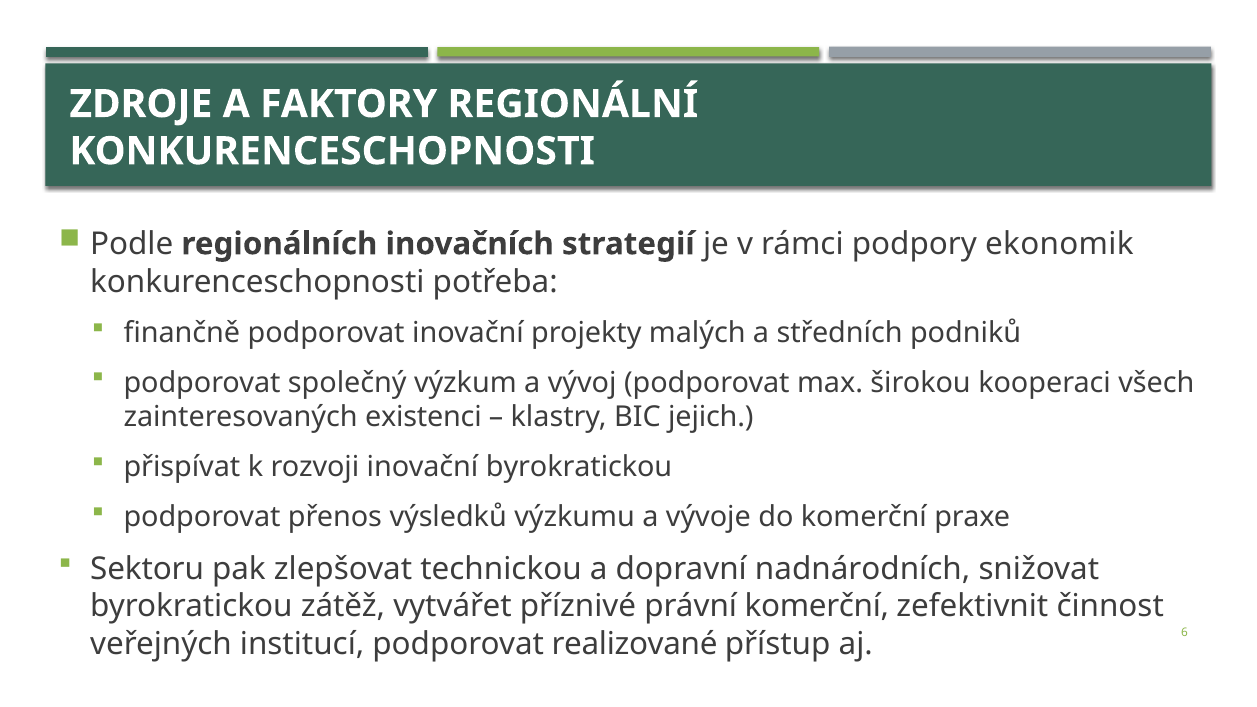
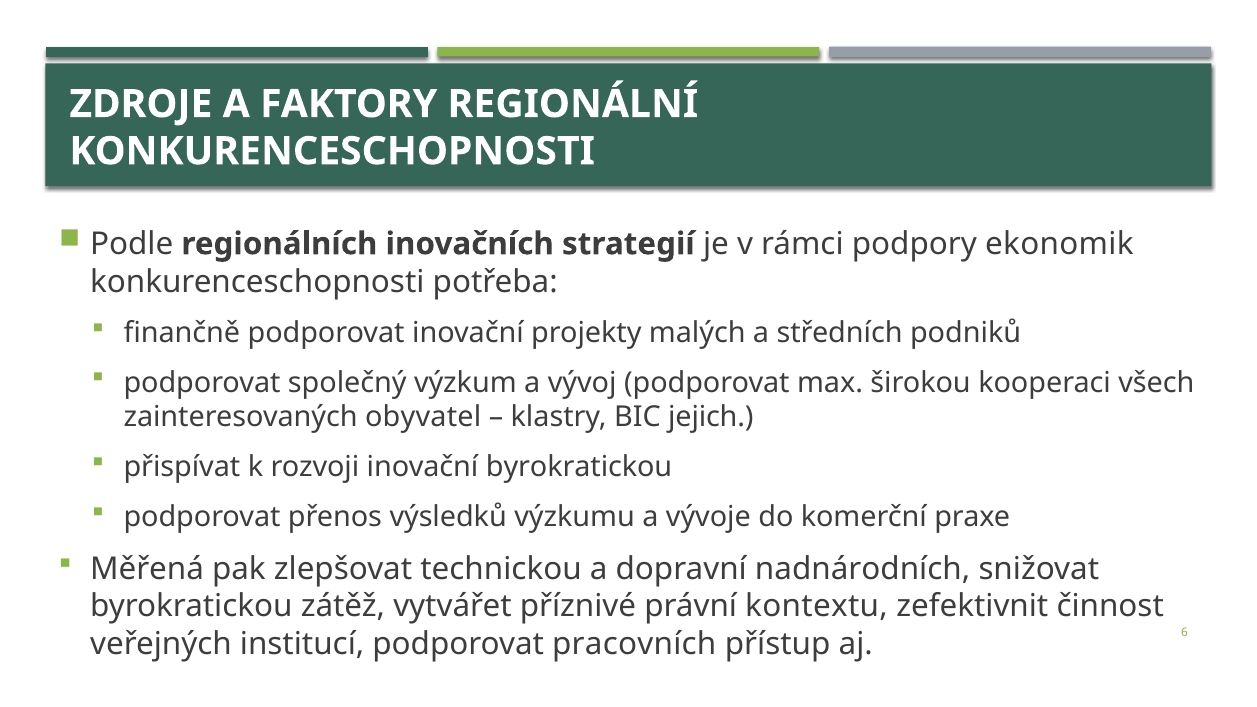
existenci: existenci -> obyvatel (423, 417)
Sektoru: Sektoru -> Měřená (147, 569)
právní komerční: komerční -> kontextu (817, 606)
realizované: realizované -> pracovních (634, 644)
